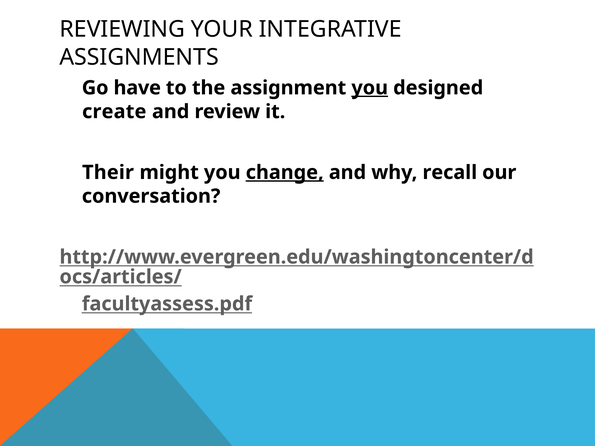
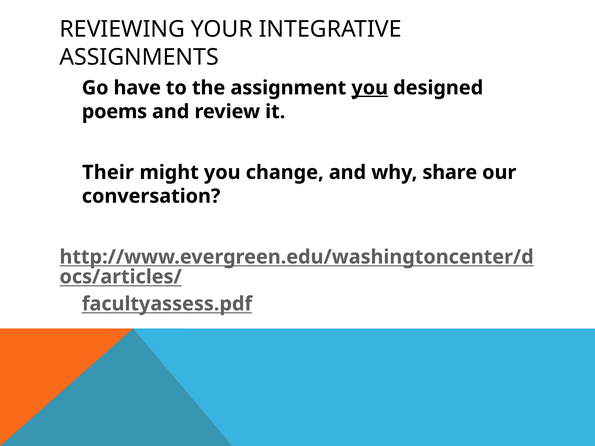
create: create -> poems (114, 112)
change underline: present -> none (285, 172)
recall: recall -> share (450, 172)
